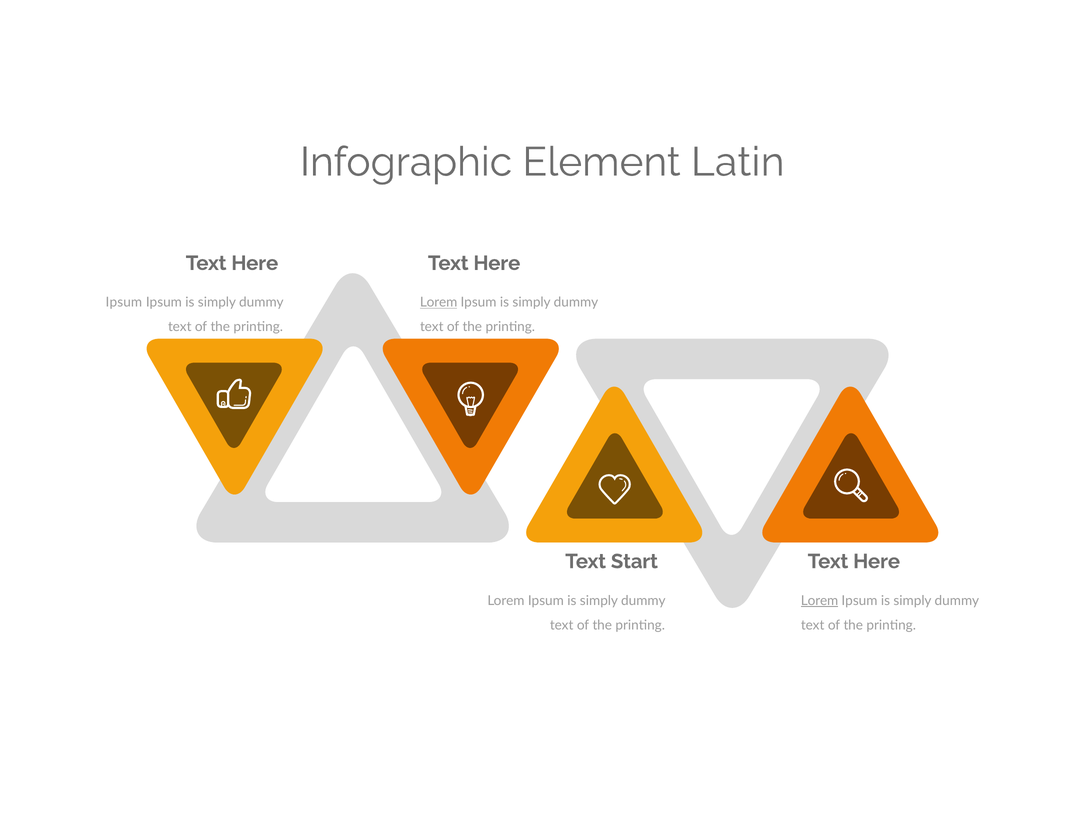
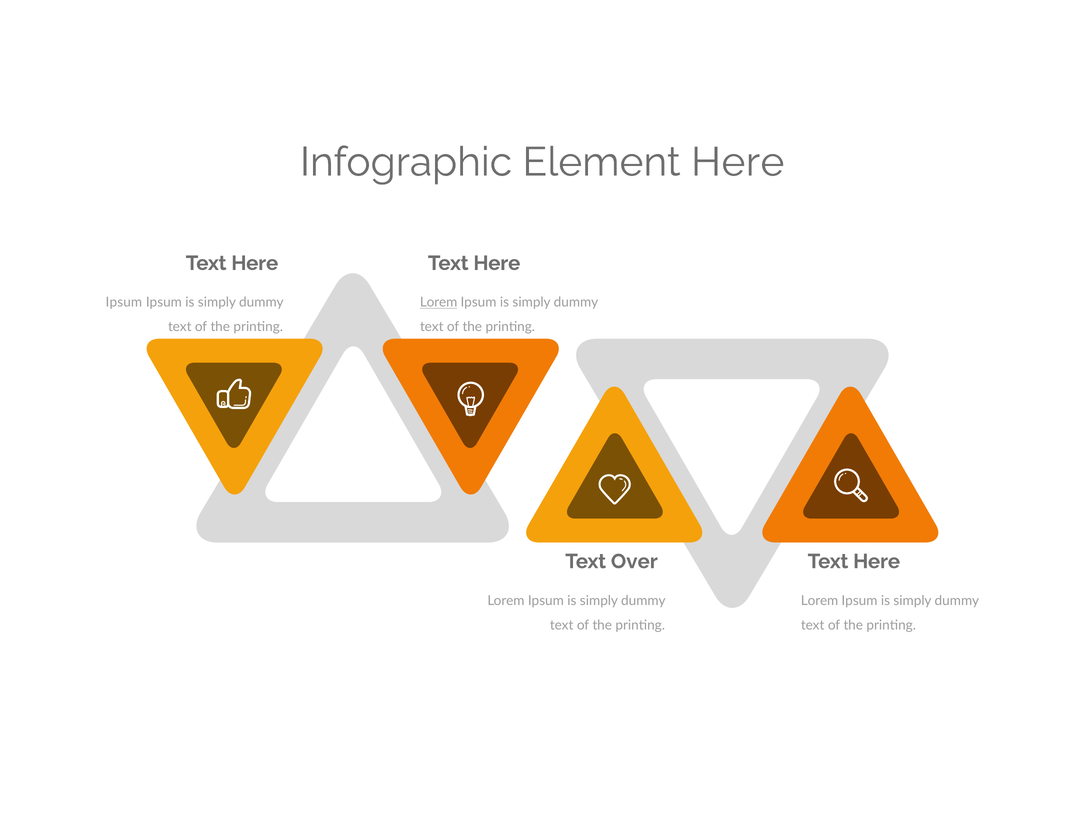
Element Latin: Latin -> Here (738, 162)
Start: Start -> Over (634, 561)
Lorem underline: present -> none (820, 600)
